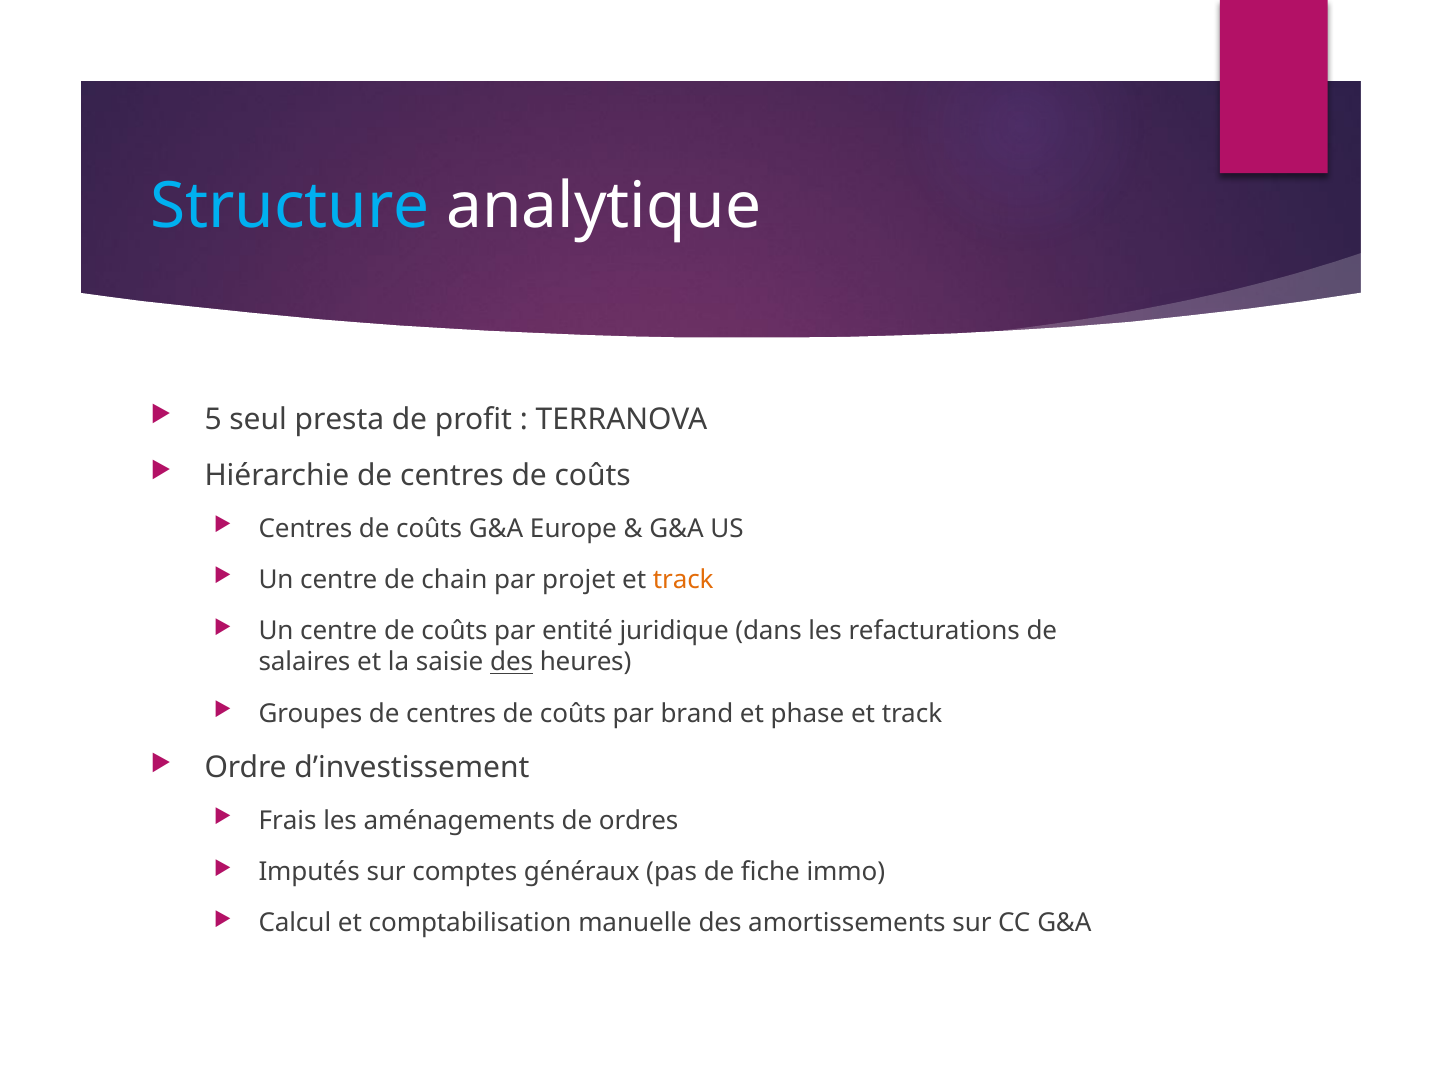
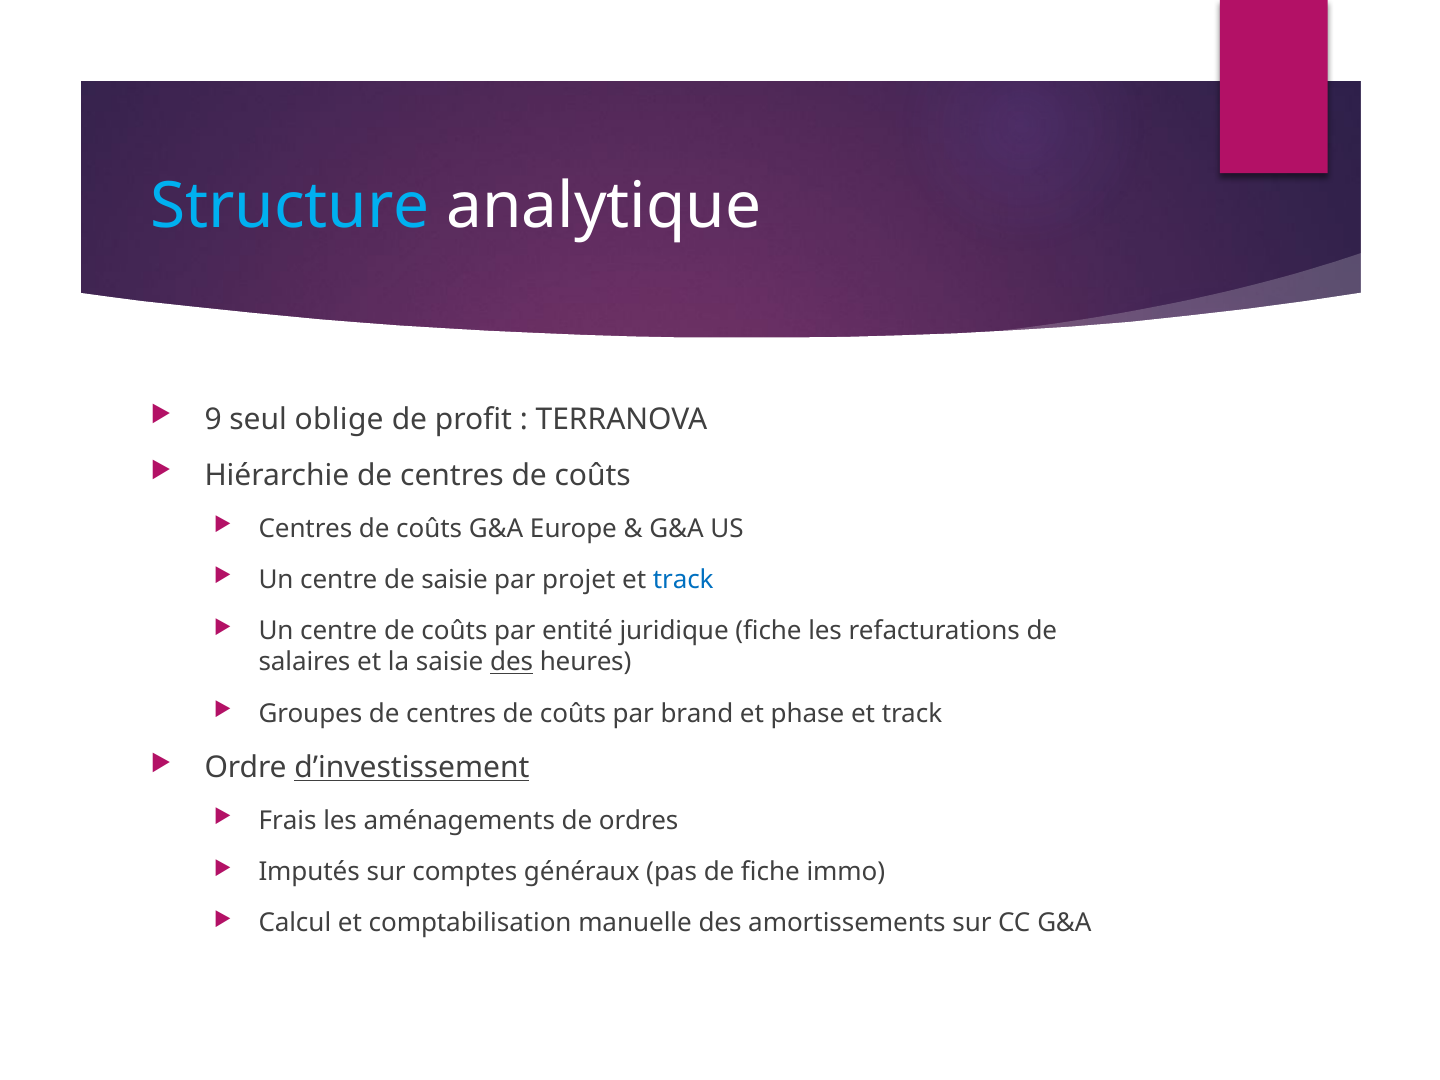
5: 5 -> 9 (213, 419)
presta: presta -> oblige (339, 419)
de chain: chain -> saisie (455, 580)
track colour: orange -> blue (683, 580)
juridique dans: dans -> fiche (769, 631)
d’investissement underline: none -> present (412, 768)
